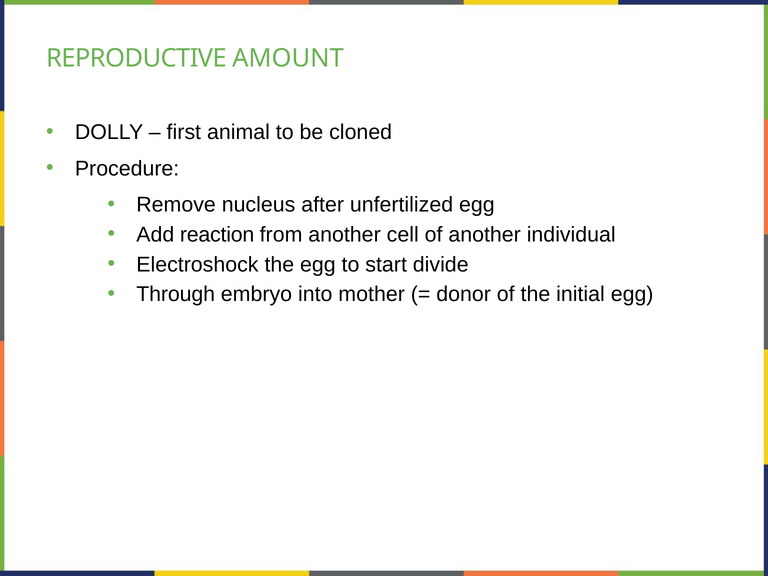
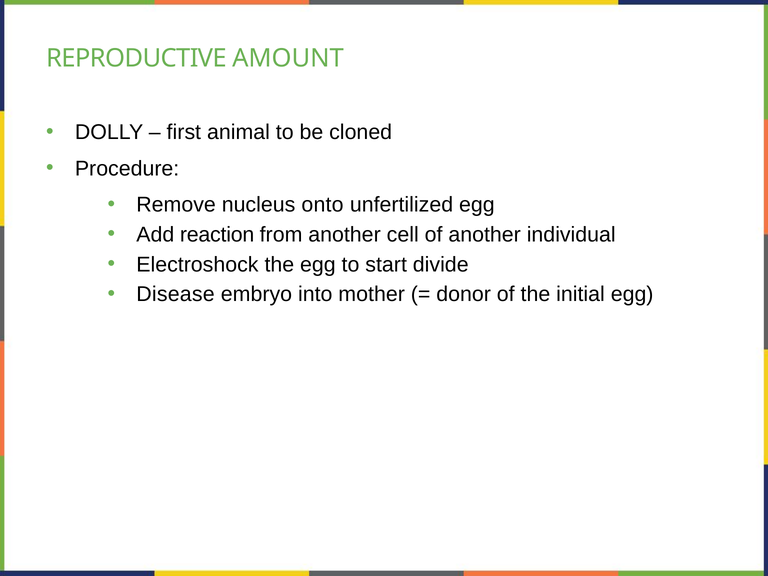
after: after -> onto (323, 205)
Through: Through -> Disease (176, 294)
